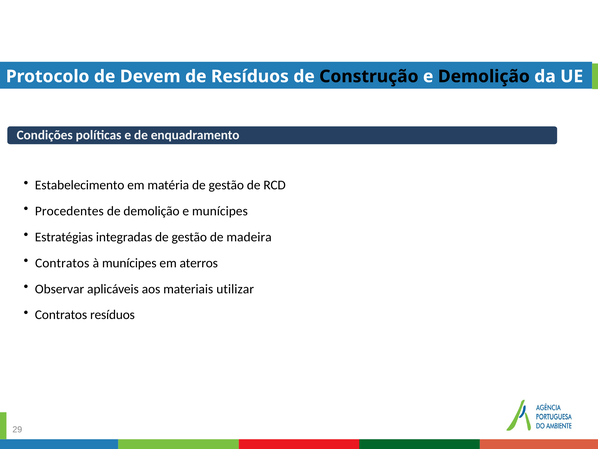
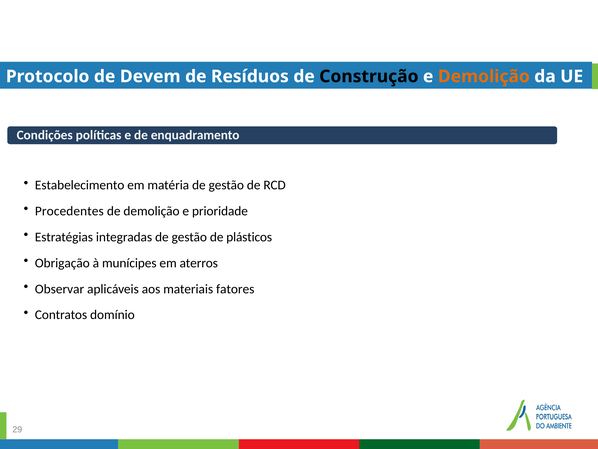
Demolição colour: black -> orange (484, 76)
e munícipes: munícipes -> prioridade (220, 211)
madeira: madeira -> plásticos (249, 237)
Contratos: Contratos -> Obrigação (62, 263)
utilizar: utilizar -> fatores (235, 289)
Contratos resíduos: resíduos -> domínio (112, 315)
